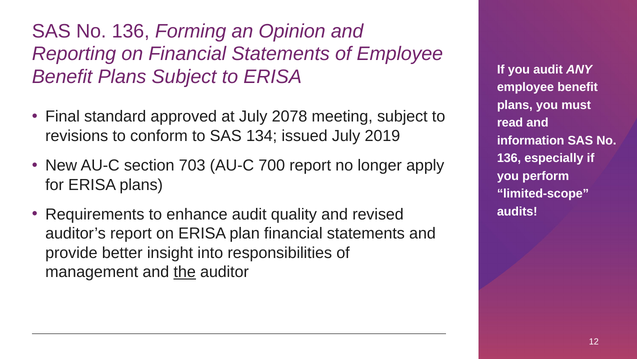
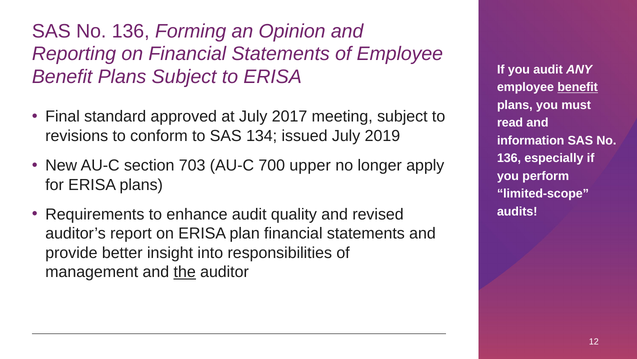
benefit underline: none -> present (578, 87)
2078: 2078 -> 2017 (290, 116)
700 report: report -> upper (310, 165)
